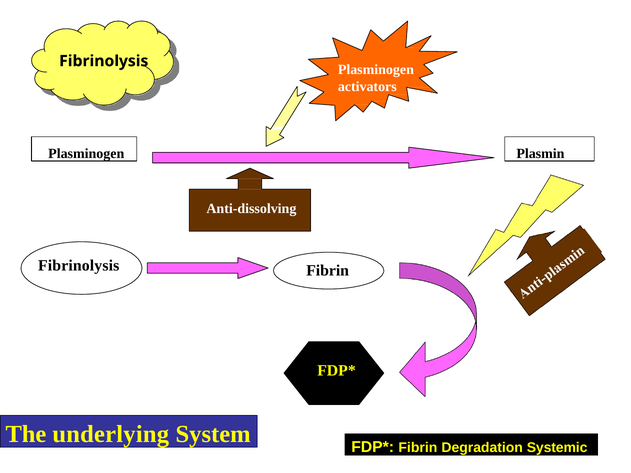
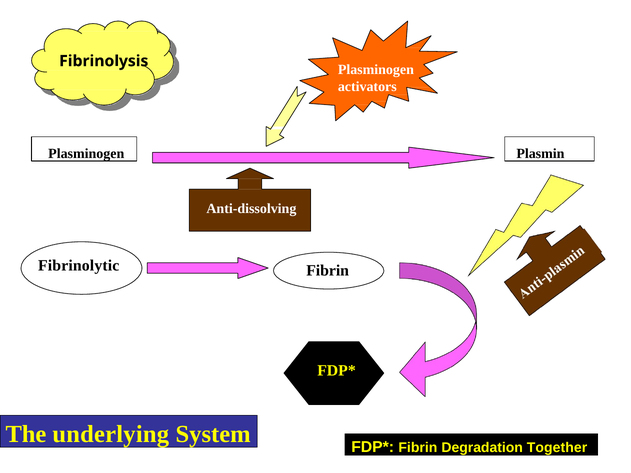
Fibrinolysis: Fibrinolysis -> Fibrinolytic (79, 266)
Systemic: Systemic -> Together (557, 448)
